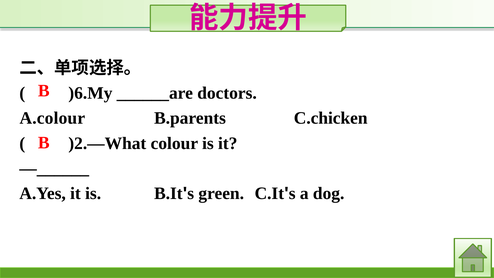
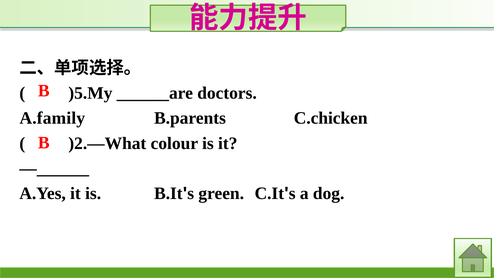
)6.My: )6.My -> )5.My (90, 93)
A.colour: A.colour -> A.family (52, 118)
